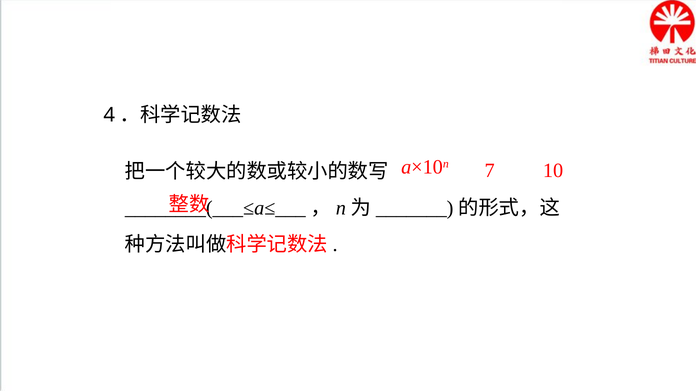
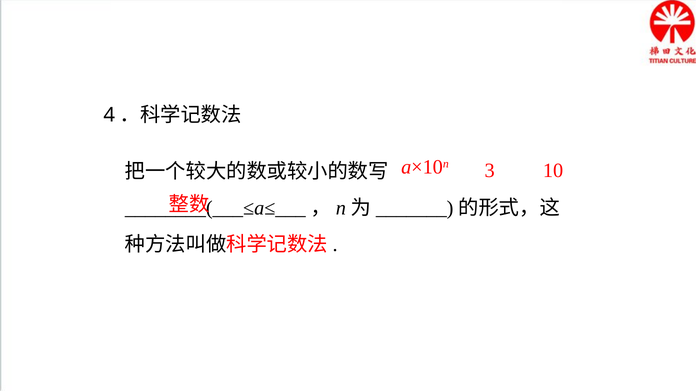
7: 7 -> 3 (490, 171)
